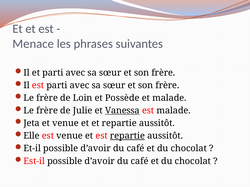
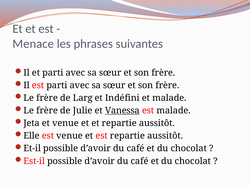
Loin: Loin -> Larg (83, 98)
Possède: Possède -> Indéfini (122, 98)
repartie underline: present -> none (127, 136)
